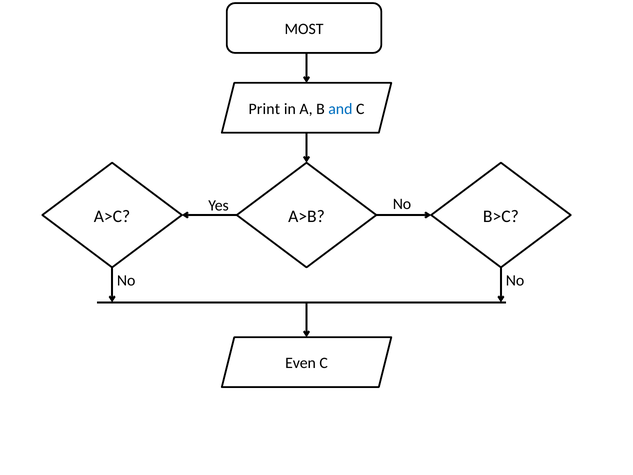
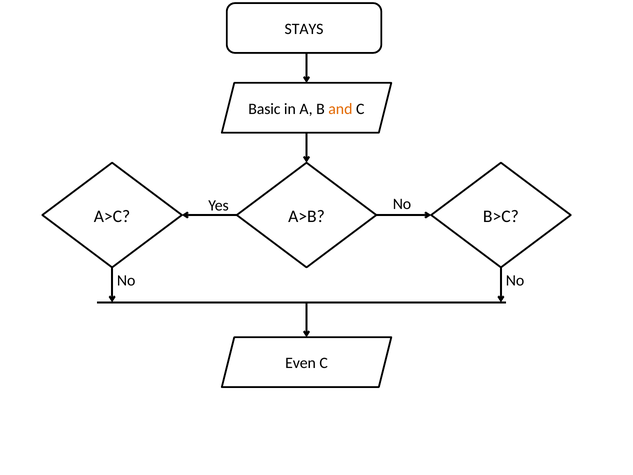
MOST: MOST -> STAYS (304, 29)
Print: Print -> Basic (264, 109)
and colour: blue -> orange (340, 109)
